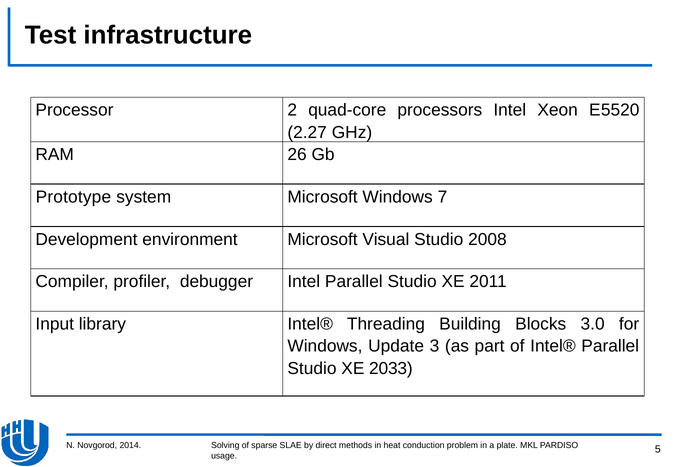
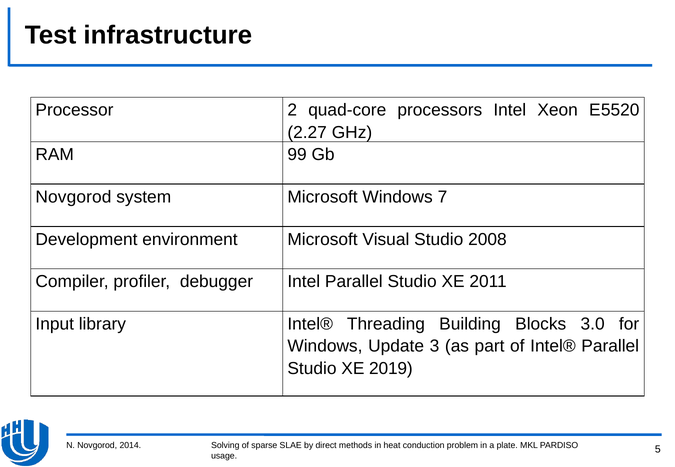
26: 26 -> 99 (297, 155)
Prototype: Prototype -> Novgorod (73, 197)
2033: 2033 -> 2019 (391, 369)
